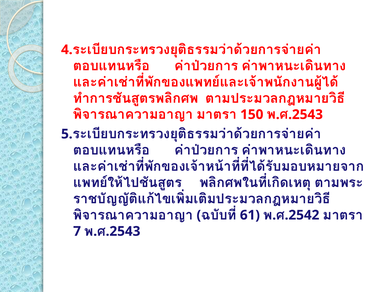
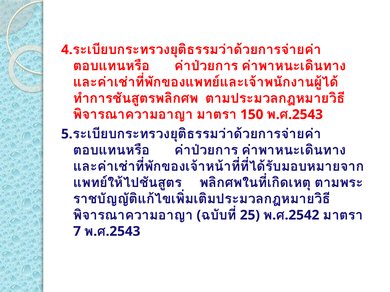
61: 61 -> 25 (250, 215)
